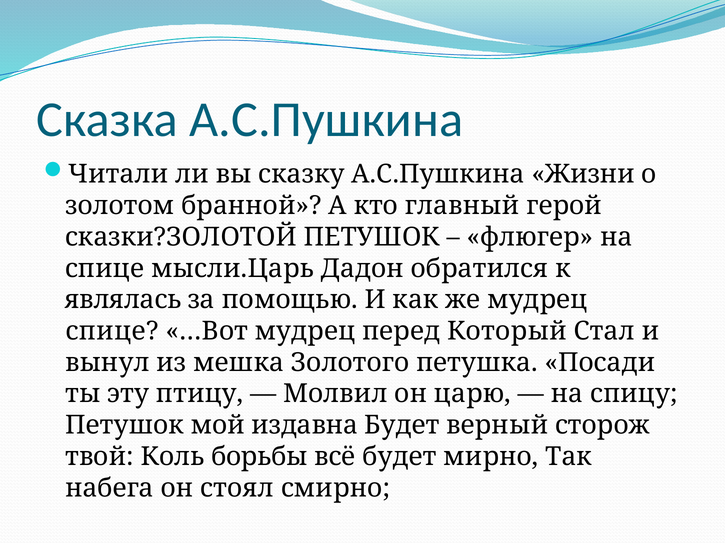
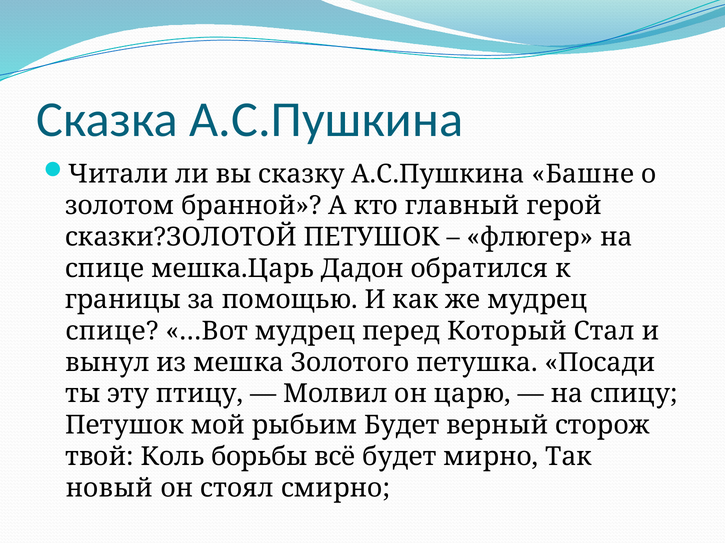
Жизни: Жизни -> Башне (583, 175)
мысли.Царь: мысли.Царь -> мешка.Царь (233, 269)
являлась: являлась -> границы (123, 300)
издавна: издавна -> рыбьим (305, 426)
набега: набега -> новый (109, 489)
